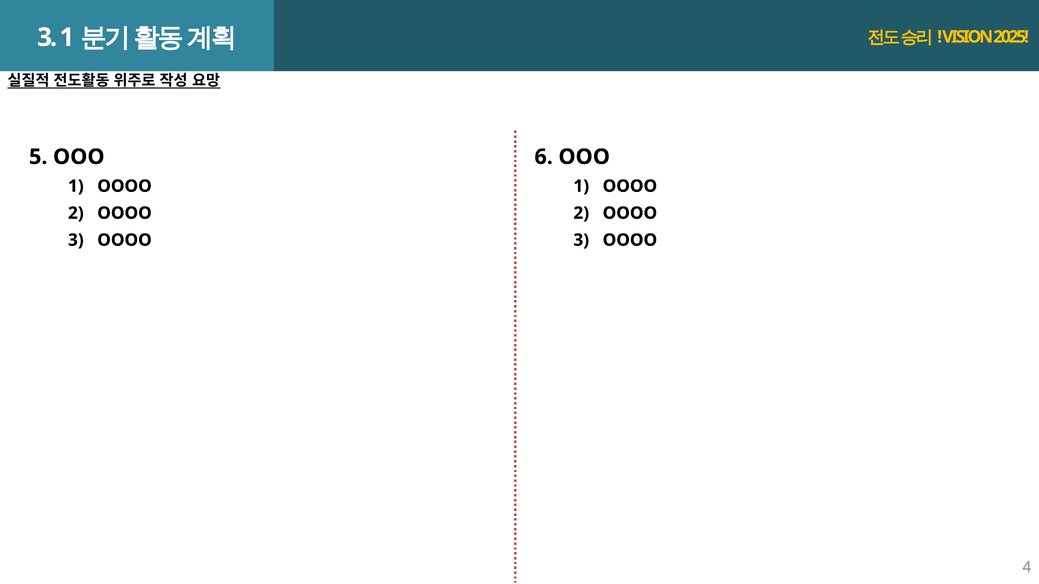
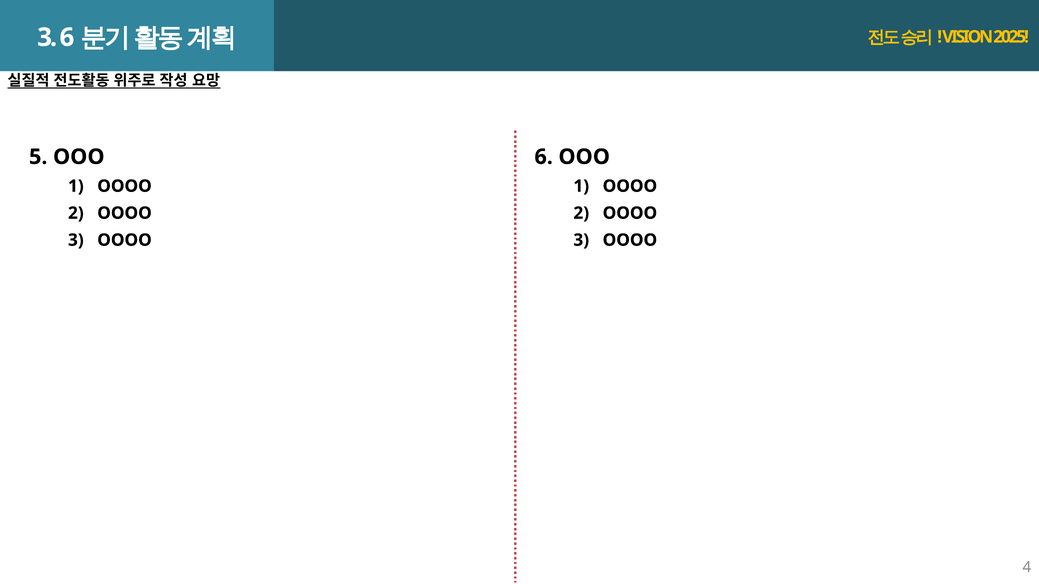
3 1: 1 -> 6 (67, 37)
